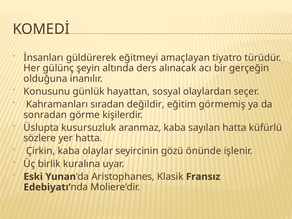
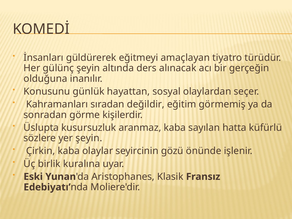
yer hatta: hatta -> şeyin (89, 138)
